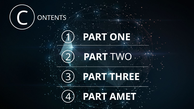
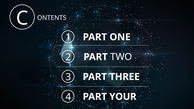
AMET: AMET -> YOUR (123, 97)
